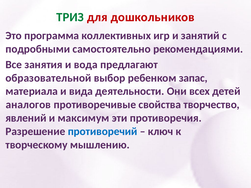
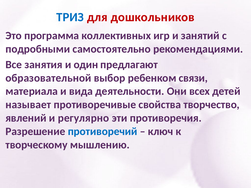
ТРИЗ colour: green -> blue (70, 17)
вода: вода -> один (86, 65)
запас: запас -> связи (193, 78)
аналогов: аналогов -> называет (28, 105)
максимум: максимум -> регулярно (84, 118)
